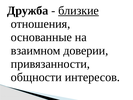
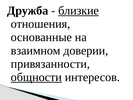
общности underline: none -> present (36, 77)
